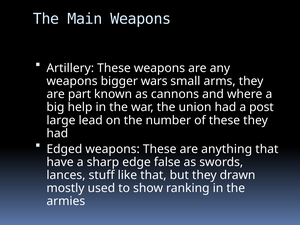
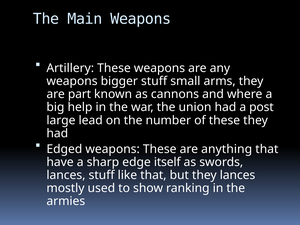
bigger wars: wars -> stuff (154, 81)
false: false -> itself (167, 162)
they drawn: drawn -> lances (238, 175)
